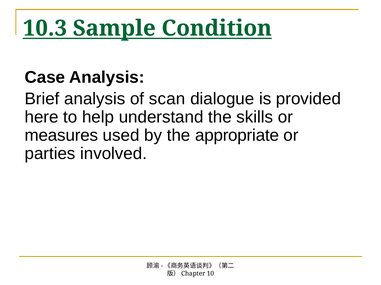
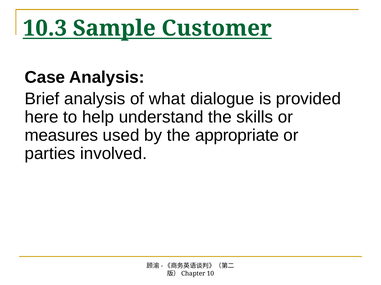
Condition: Condition -> Customer (217, 28)
scan: scan -> what (167, 99)
